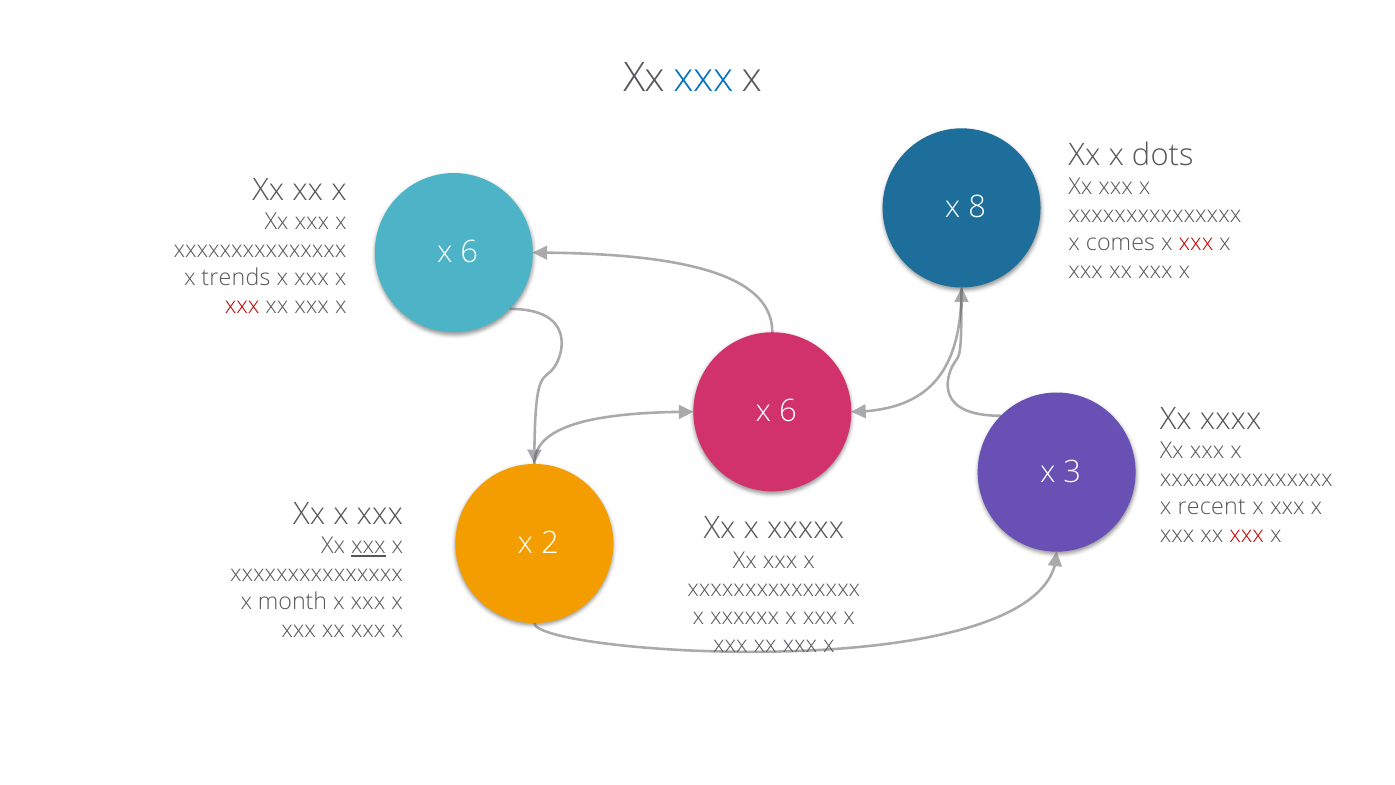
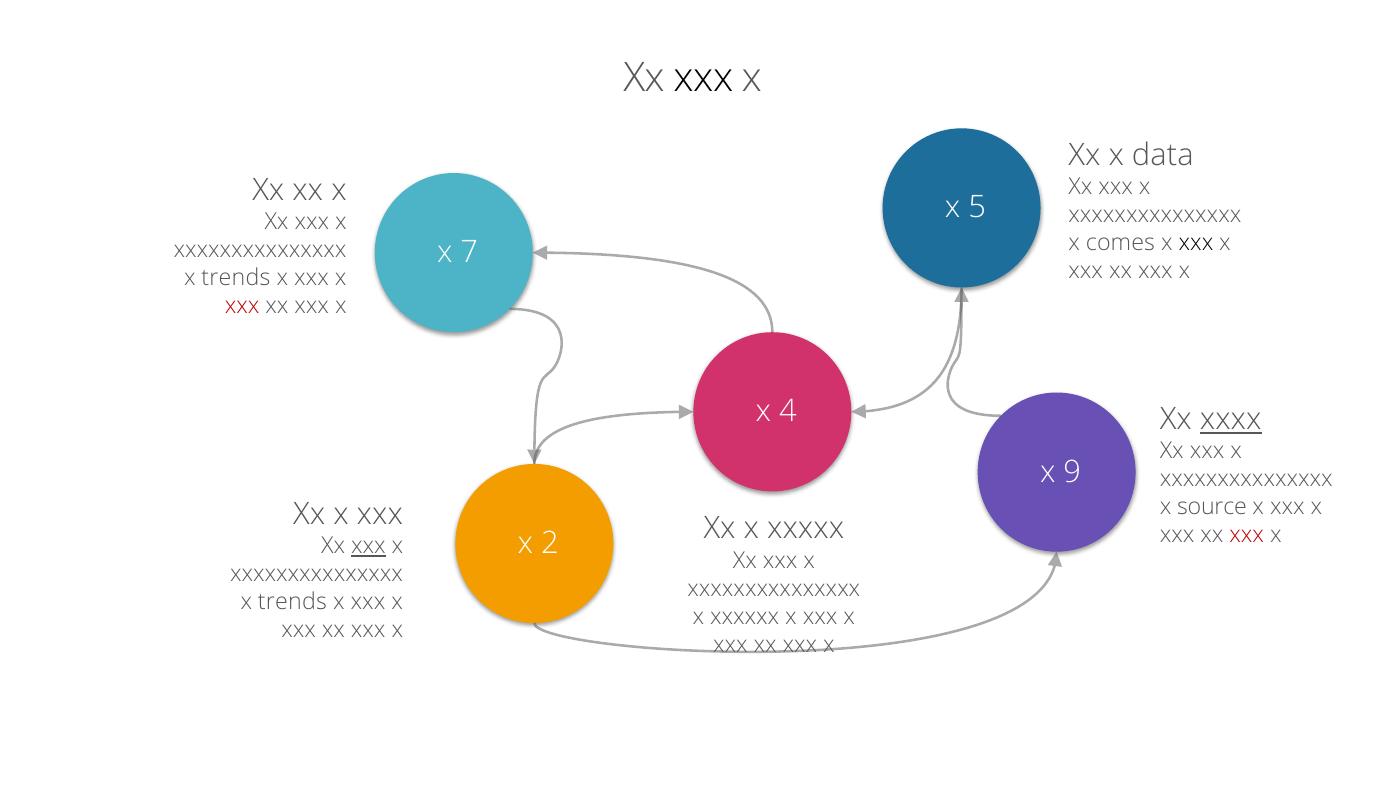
xxx colour: blue -> black (703, 78)
dots: dots -> data (1163, 155)
8: 8 -> 5 (977, 208)
xxx colour: red -> black (1196, 243)
6: 6 -> 7 (469, 252)
6: 6 -> 4 (788, 411)
xxxx underline: none -> present (1231, 419)
3: 3 -> 9 (1072, 472)
recent: recent -> source (1212, 507)
month: month -> trends (292, 602)
